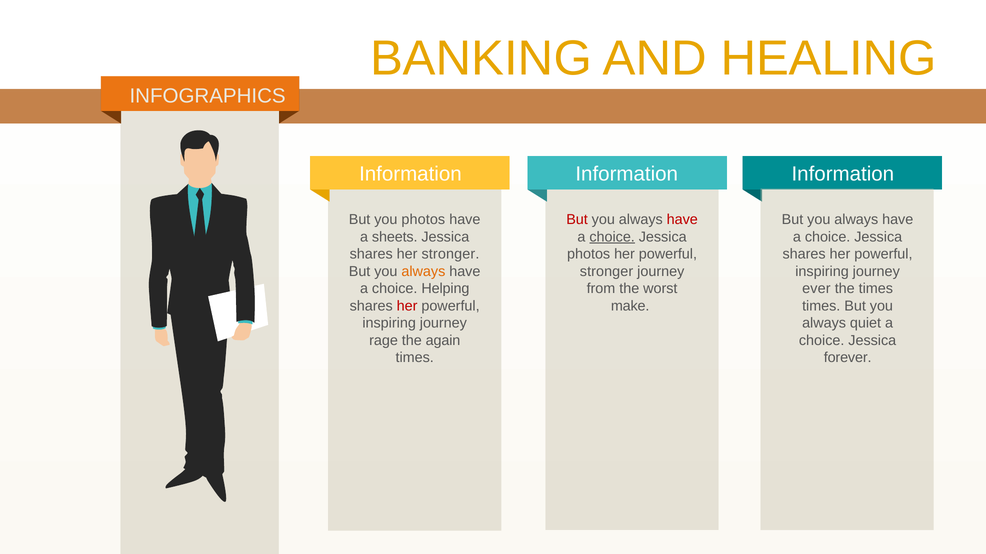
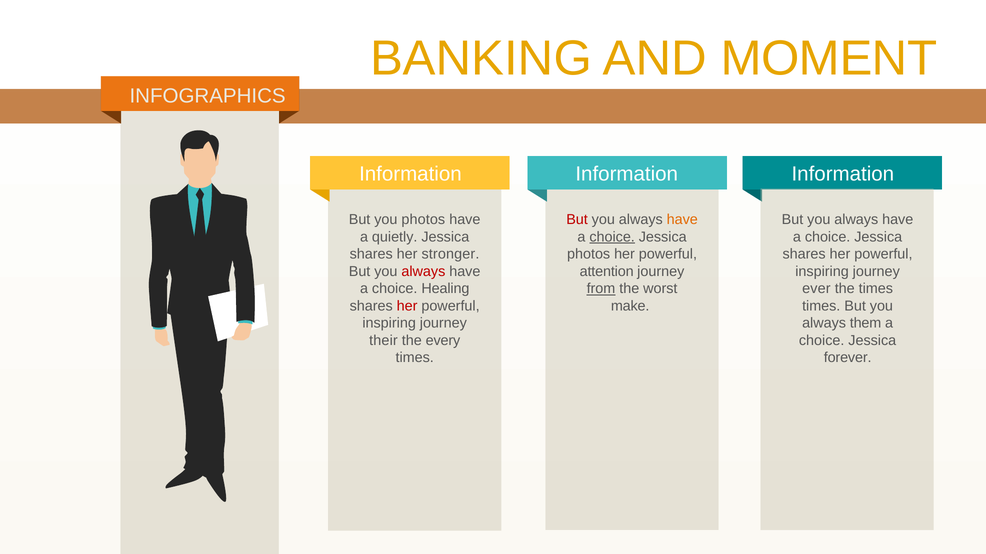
HEALING: HEALING -> MOMENT (829, 59)
have colour: red -> orange (682, 220)
sheets: sheets -> quietly (395, 237)
always colour: orange -> red (423, 272)
stronger: stronger -> attention (607, 272)
Helping: Helping -> Healing (445, 289)
from underline: none -> present (601, 289)
quiet: quiet -> them (866, 324)
rage: rage -> their (383, 341)
again: again -> every (443, 341)
